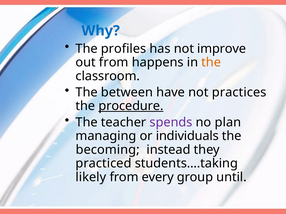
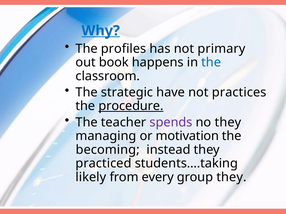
Why underline: none -> present (101, 31)
improve: improve -> primary (221, 49)
out from: from -> book (114, 62)
the colour: orange -> blue (211, 62)
between: between -> strategic (127, 92)
no plan: plan -> they (228, 123)
individuals: individuals -> motivation (187, 136)
group until: until -> they (231, 177)
